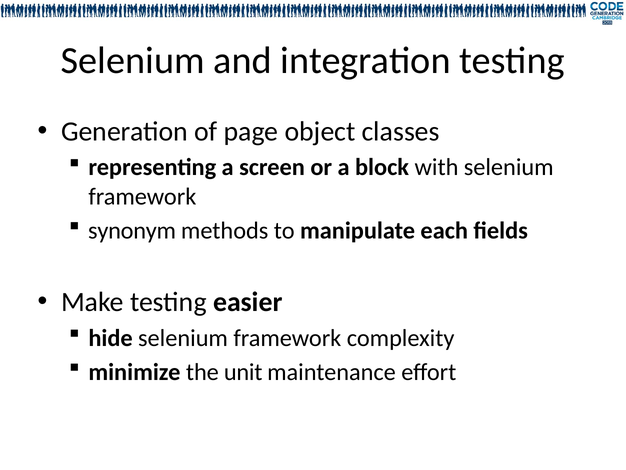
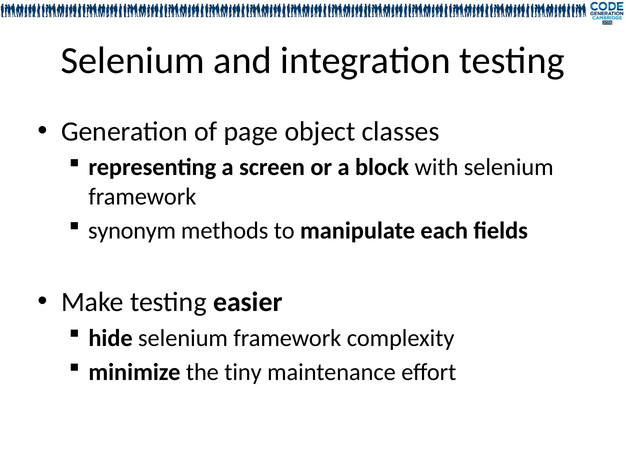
unit: unit -> tiny (243, 372)
